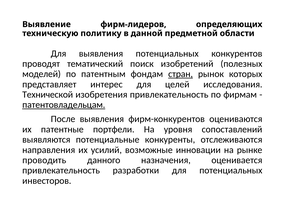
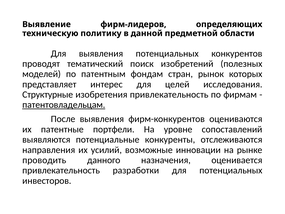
стран underline: present -> none (181, 74)
Технической: Технической -> Структурные (48, 94)
уровня: уровня -> уровне (178, 129)
